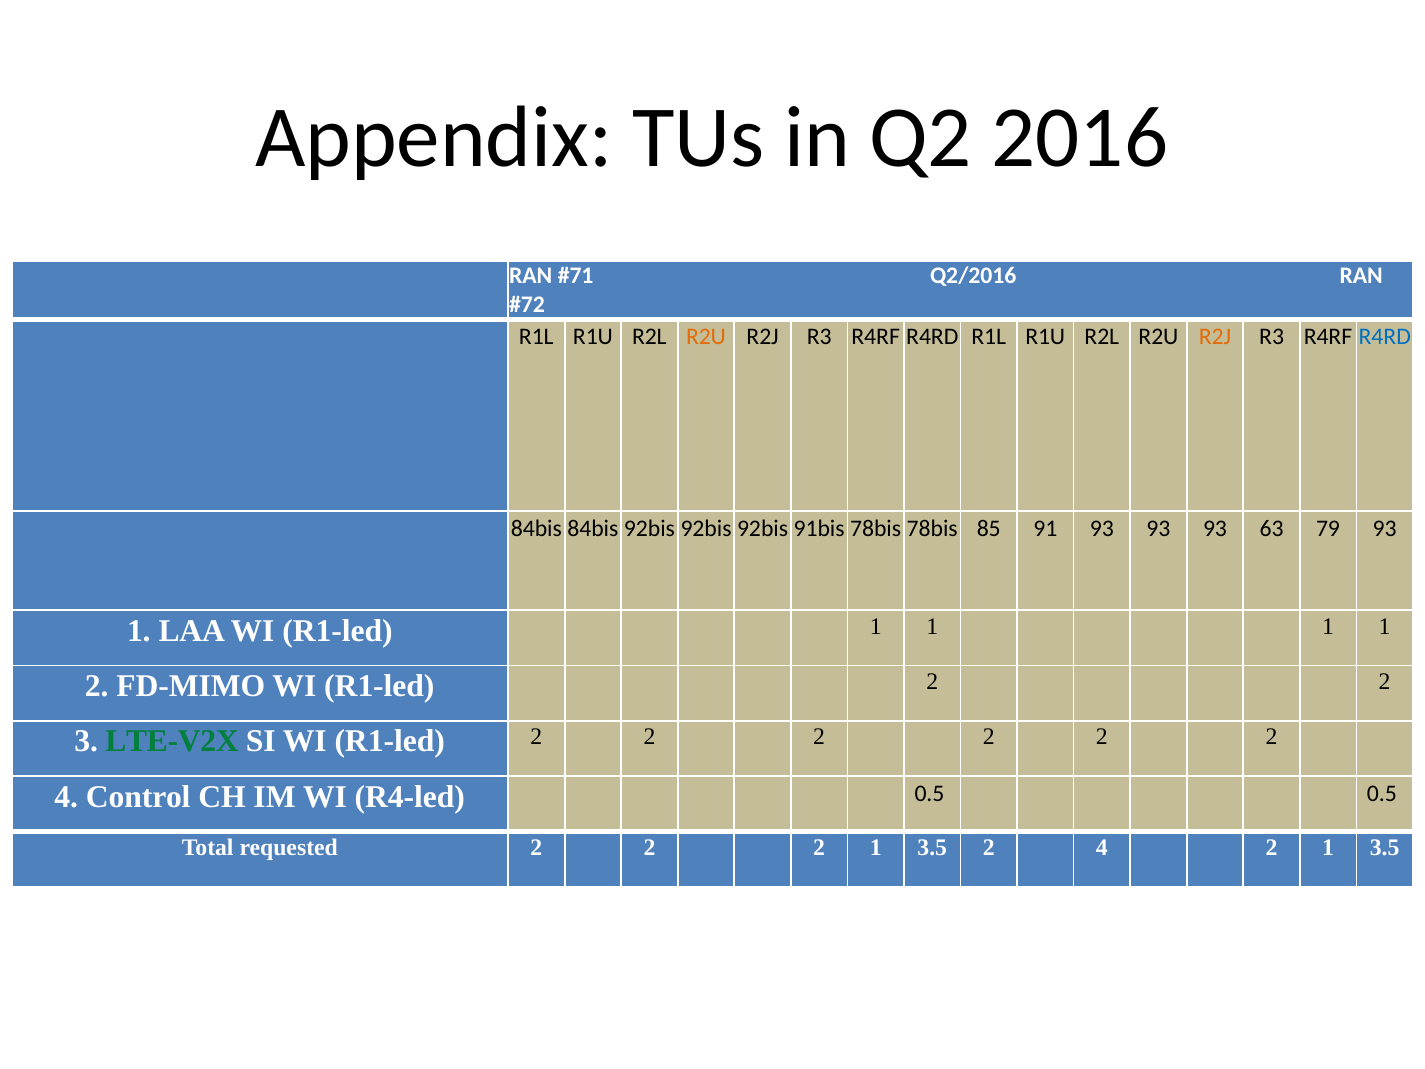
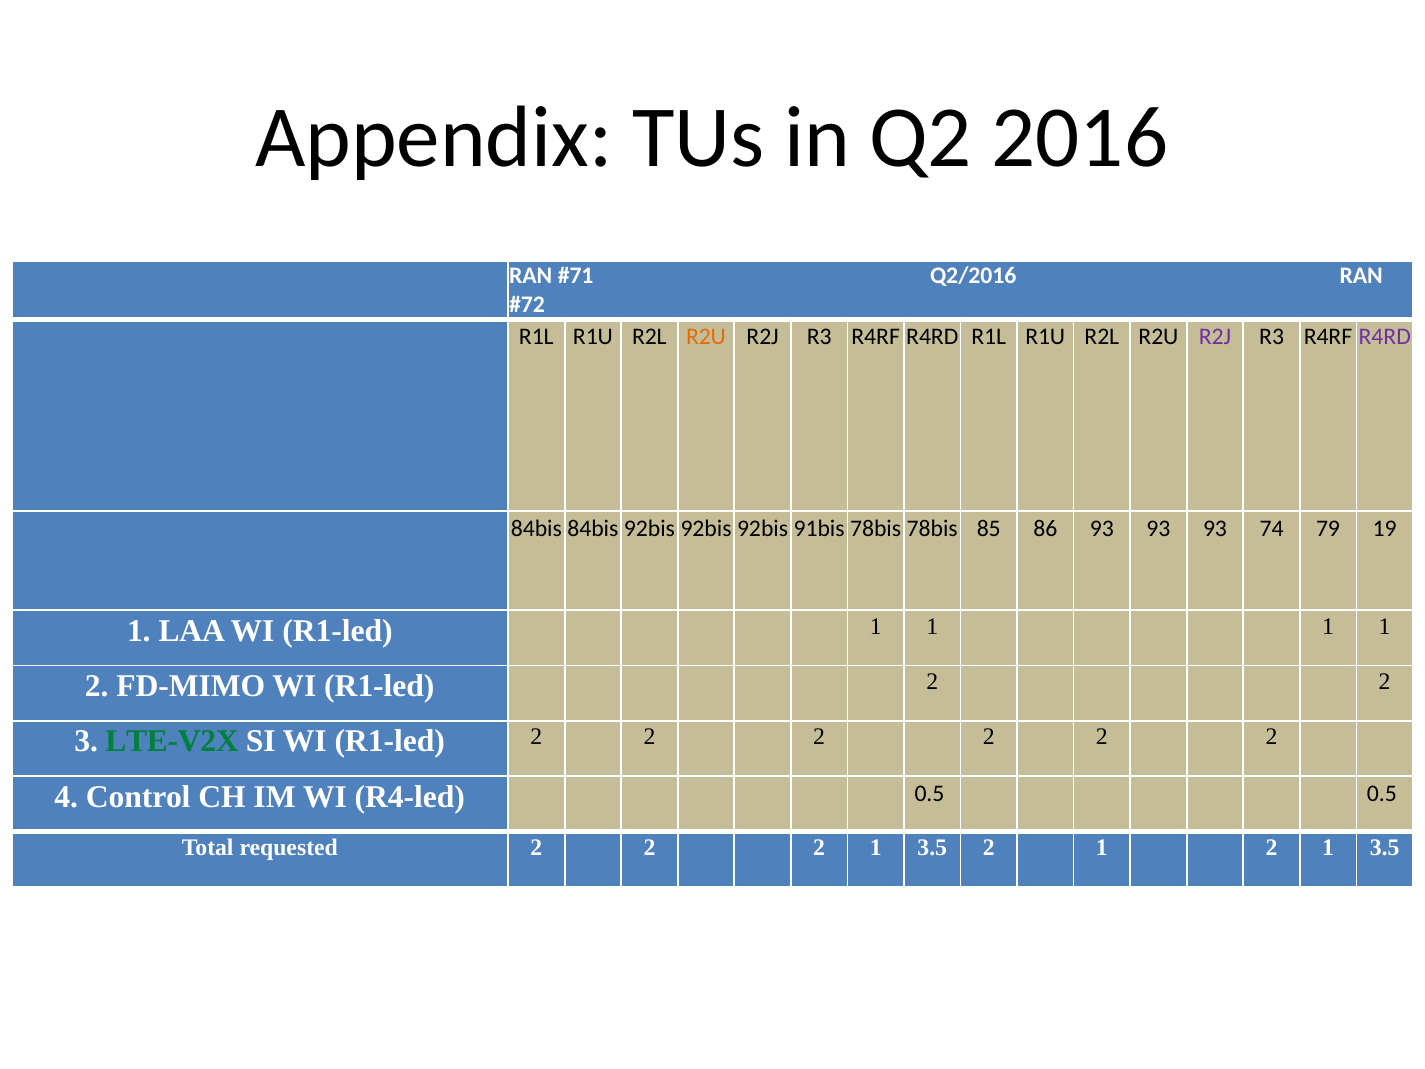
R2J colour: orange -> purple (1215, 337)
R4RD colour: blue -> purple (1385, 337)
91: 91 -> 86 (1045, 528)
63: 63 -> 74 (1272, 528)
79 93: 93 -> 19 (1385, 528)
3.5 2 4: 4 -> 1 (1102, 848)
